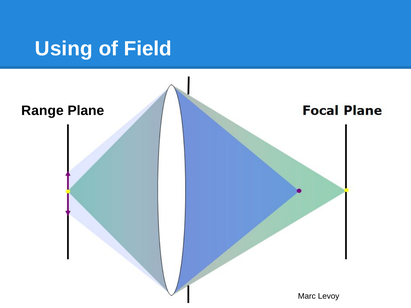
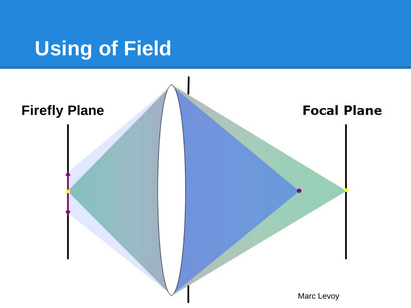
Range: Range -> Firefly (42, 111)
